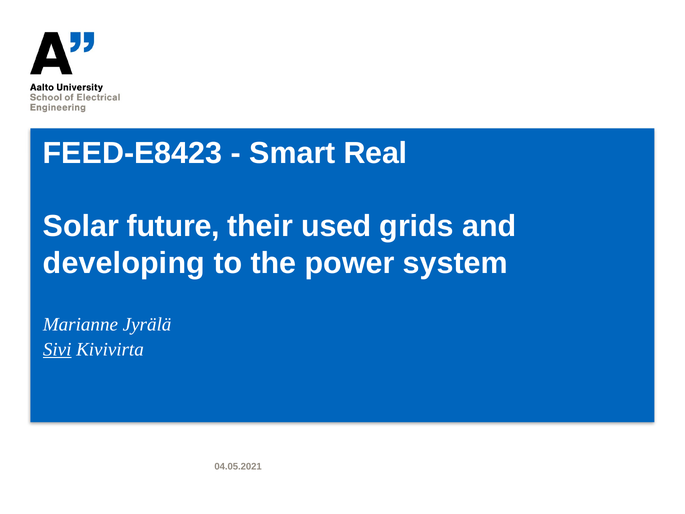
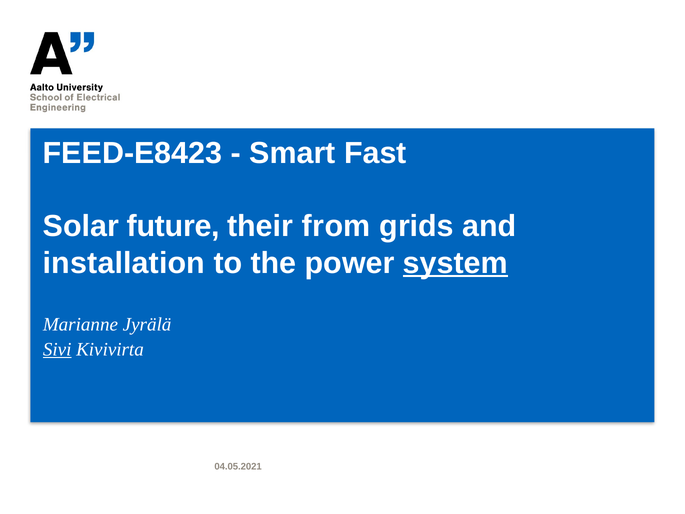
Real: Real -> Fast (375, 153)
used: used -> from (336, 226)
developing: developing -> installation (124, 263)
system underline: none -> present (455, 263)
